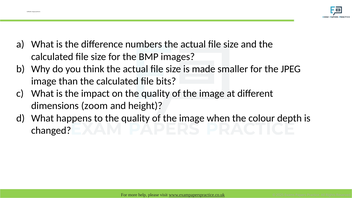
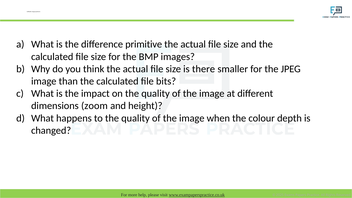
numbers: numbers -> primitive (144, 44)
made: made -> there (204, 69)
